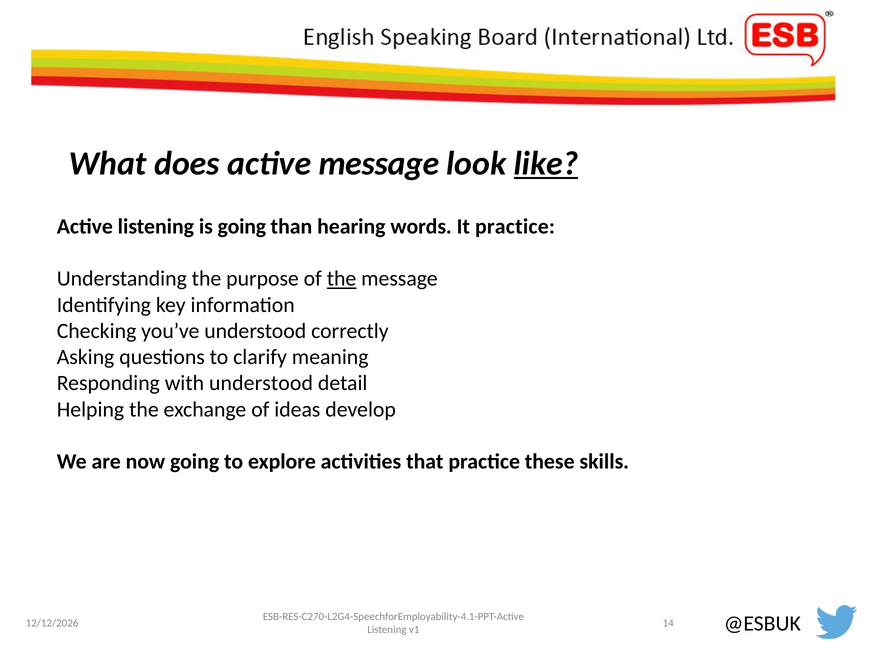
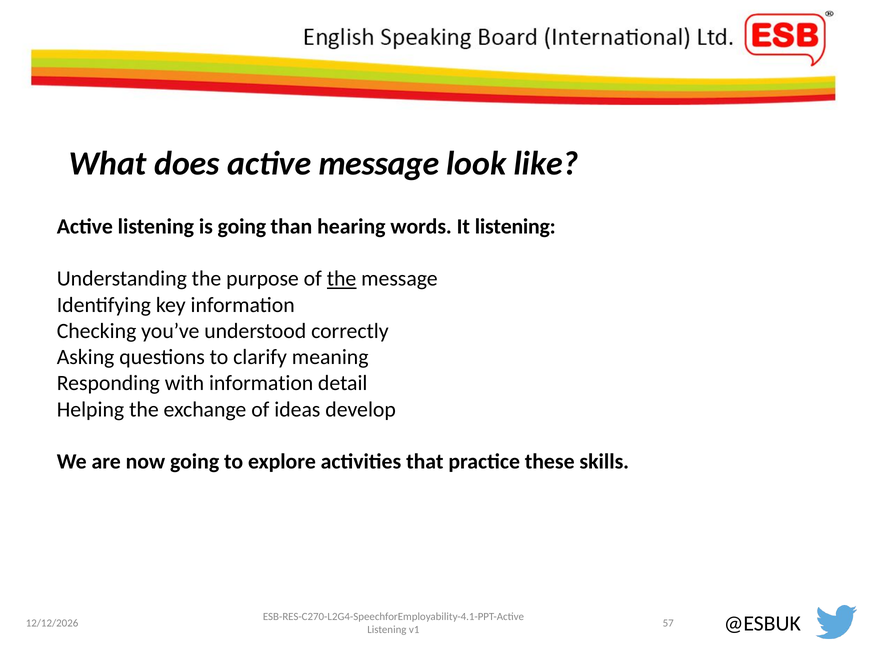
like underline: present -> none (546, 164)
It practice: practice -> listening (515, 227)
with understood: understood -> information (261, 383)
14: 14 -> 57 (668, 624)
